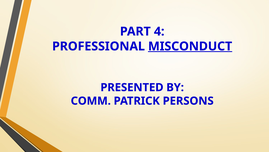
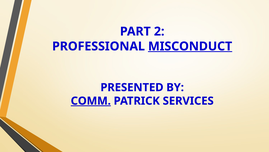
4: 4 -> 2 (159, 31)
COMM underline: none -> present (91, 100)
PERSONS: PERSONS -> SERVICES (188, 100)
